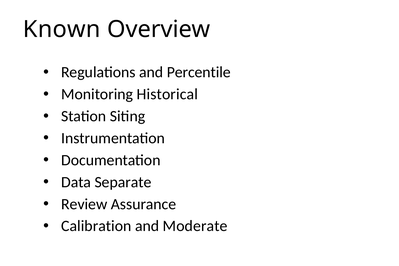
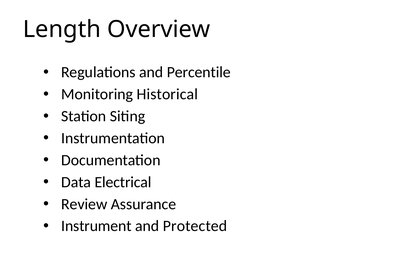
Known: Known -> Length (62, 29)
Separate: Separate -> Electrical (123, 182)
Calibration: Calibration -> Instrument (96, 226)
Moderate: Moderate -> Protected (195, 226)
